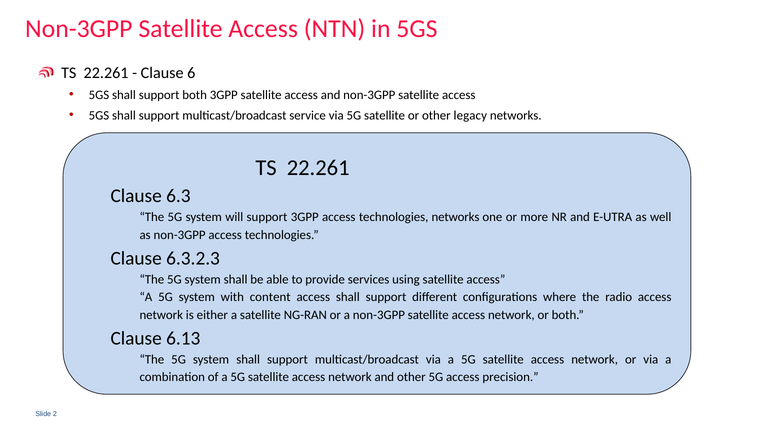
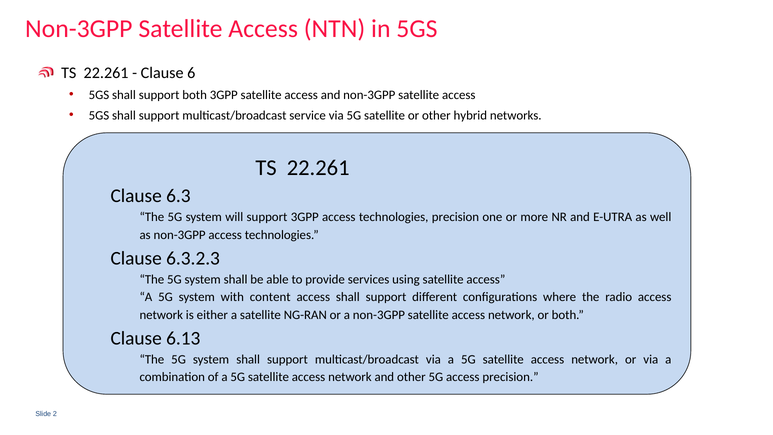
legacy: legacy -> hybrid (470, 115)
networks: networks -> precision (455, 217)
